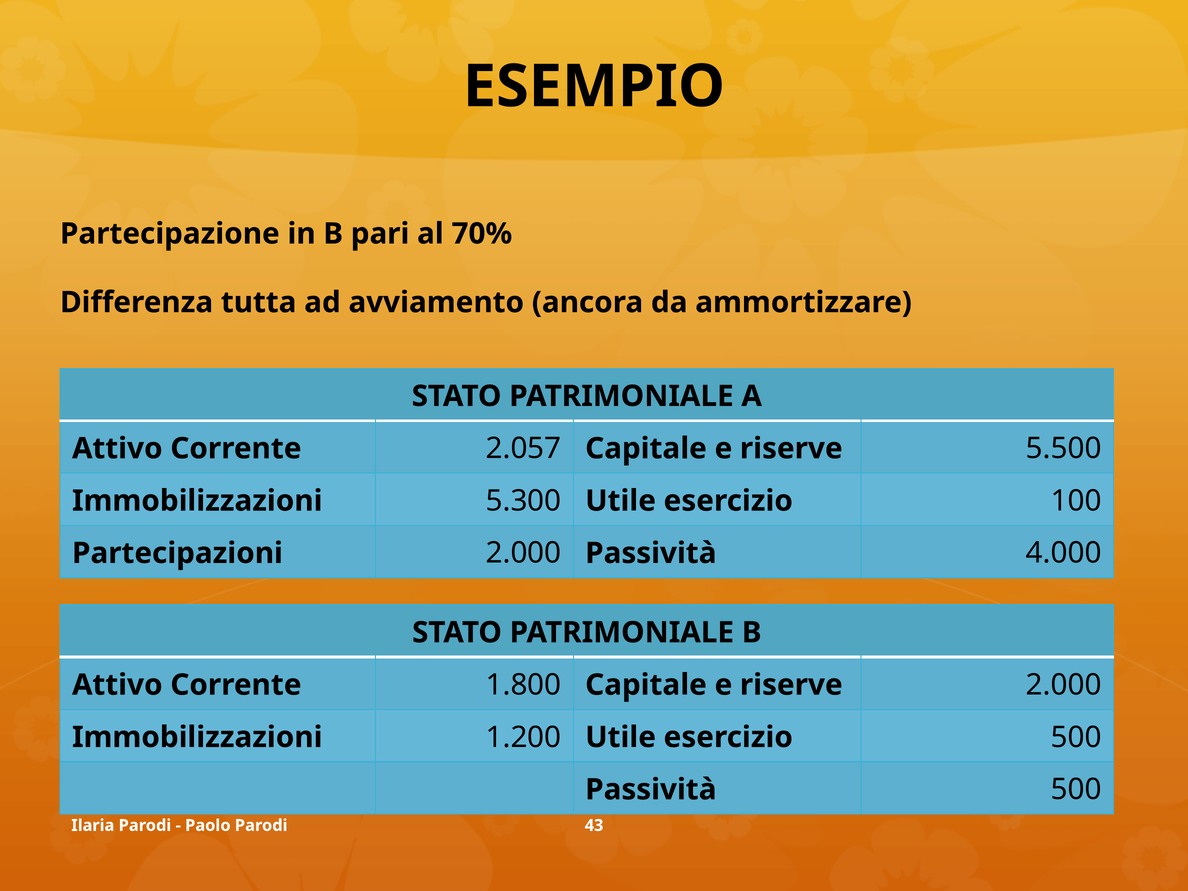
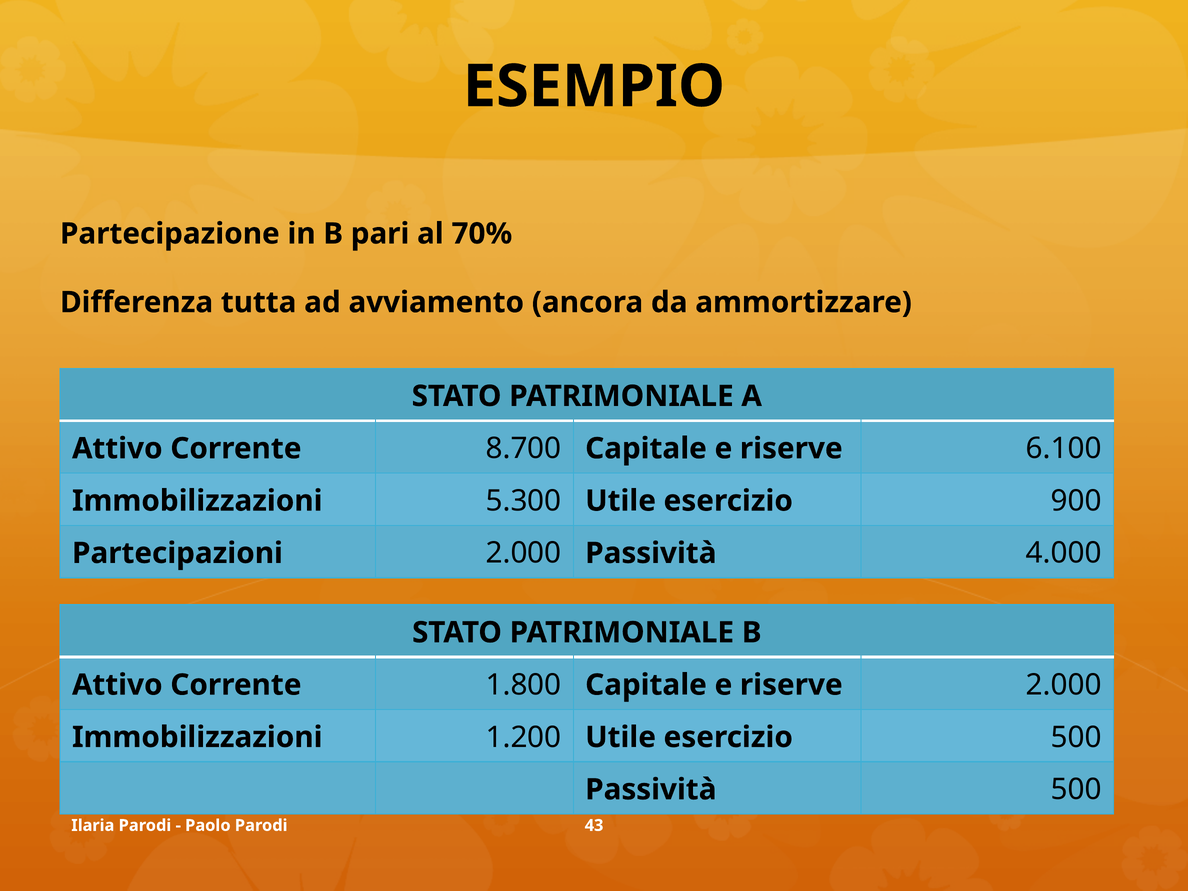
2.057: 2.057 -> 8.700 (524, 449)
5.500: 5.500 -> 6.100 (1064, 449)
100: 100 -> 900 (1076, 501)
